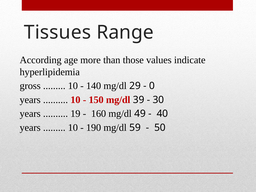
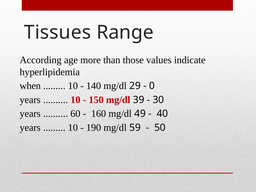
gross: gross -> when (30, 86)
19: 19 -> 60 (75, 114)
